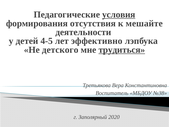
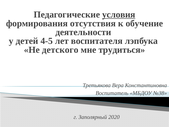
мешайте: мешайте -> обучение (144, 23)
эффективно: эффективно -> воспитателя (97, 41)
трудиться underline: present -> none (122, 50)
